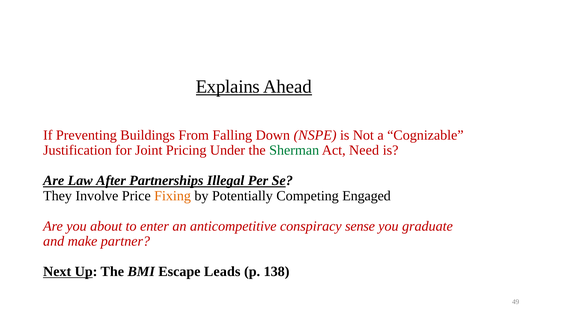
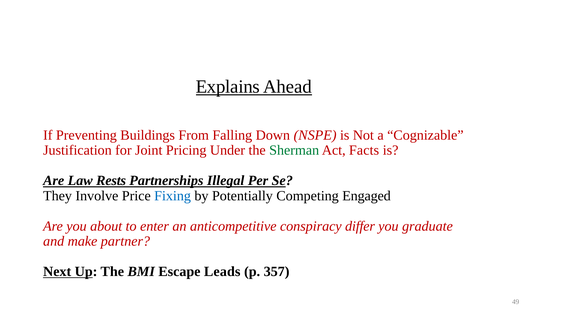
Need: Need -> Facts (364, 150)
After: After -> Rests (111, 181)
Fixing colour: orange -> blue (173, 196)
sense: sense -> differ (360, 226)
138: 138 -> 357 (277, 272)
